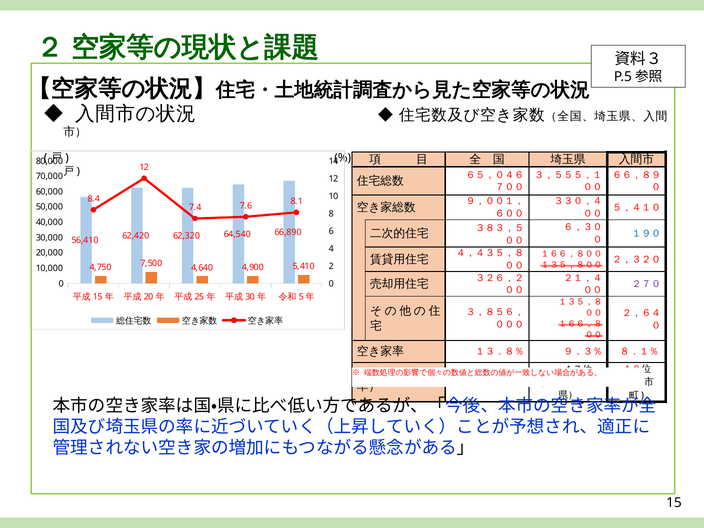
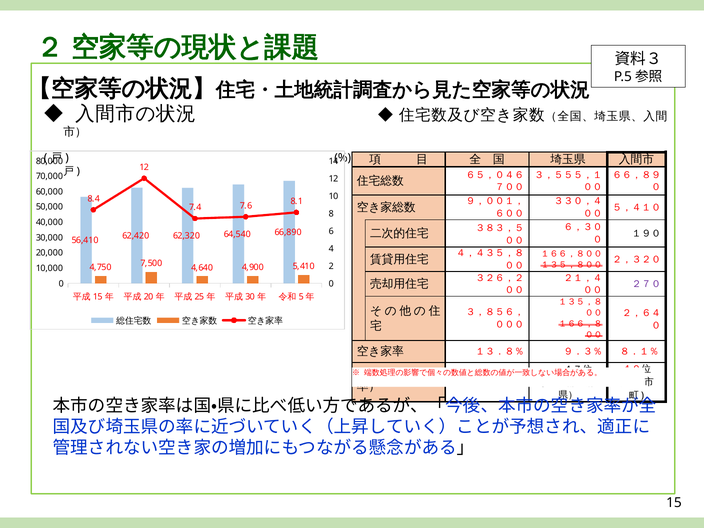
１９０ colour: blue -> black (646, 233)
